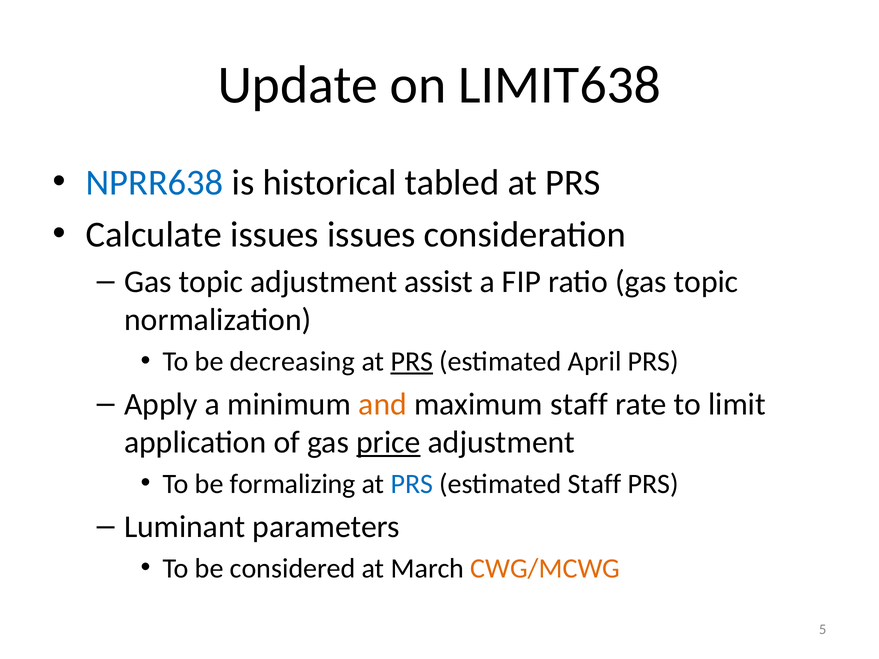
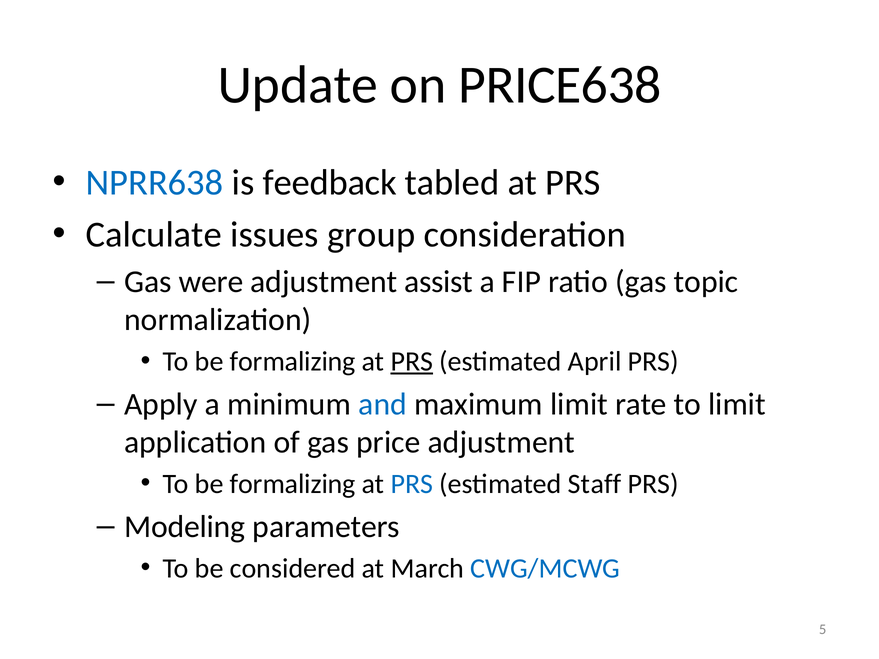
LIMIT638: LIMIT638 -> PRICE638 (560, 85)
historical: historical -> feedback (330, 183)
issues issues: issues -> group (371, 235)
topic: topic -> were (211, 282)
decreasing: decreasing -> formalizing (293, 362)
and colour: orange -> blue (383, 405)
maximum staff: staff -> limit (579, 405)
price underline: present -> none (388, 443)
Luminant: Luminant -> Modeling (185, 527)
CWG/MCWG colour: orange -> blue (545, 569)
